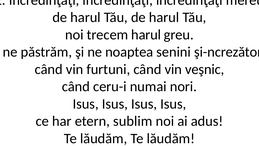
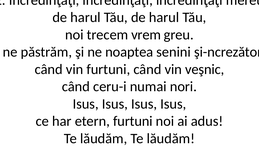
trecem harul: harul -> vrem (146, 35)
etern sublim: sublim -> furtuni (133, 121)
